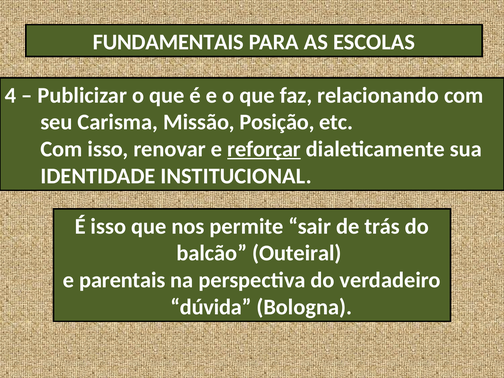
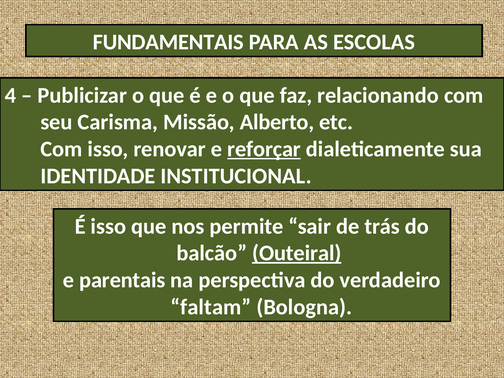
Posição: Posição -> Alberto (277, 122)
Outeiral underline: none -> present (297, 253)
dúvida: dúvida -> faltam (211, 307)
